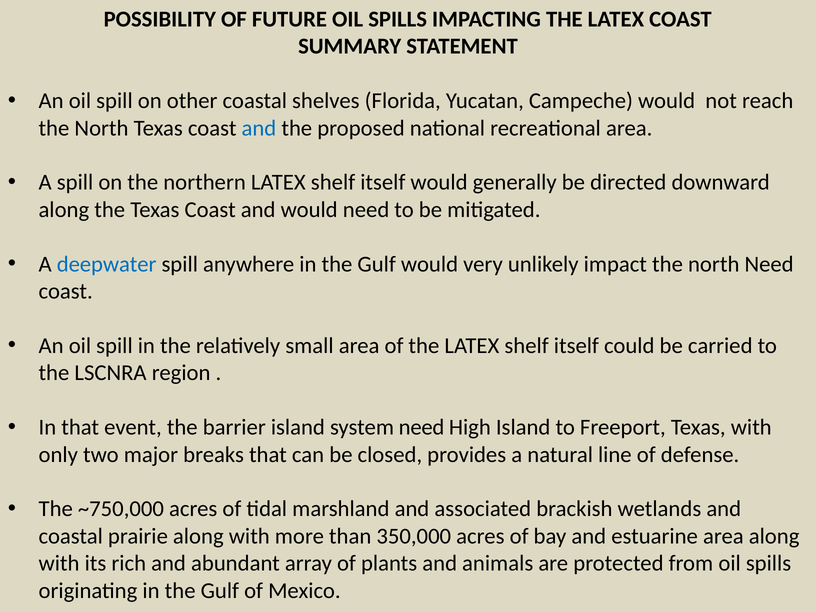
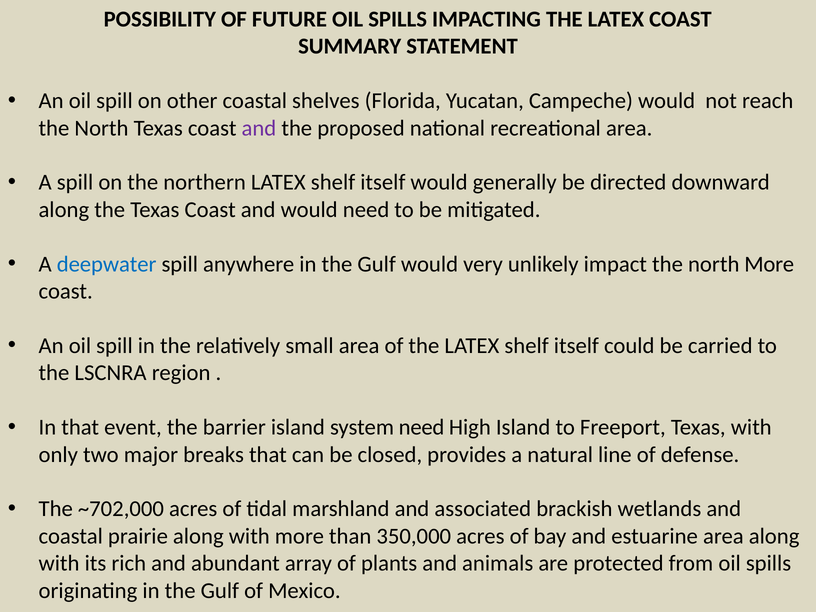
and colour: blue -> purple (259, 128)
north Need: Need -> More (769, 264)
~750,000: ~750,000 -> ~702,000 (121, 509)
